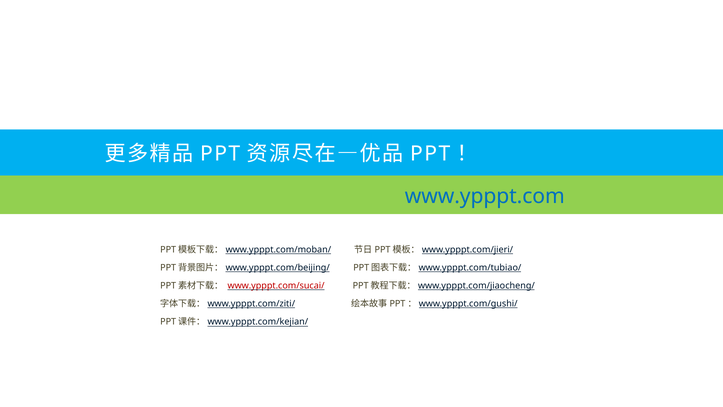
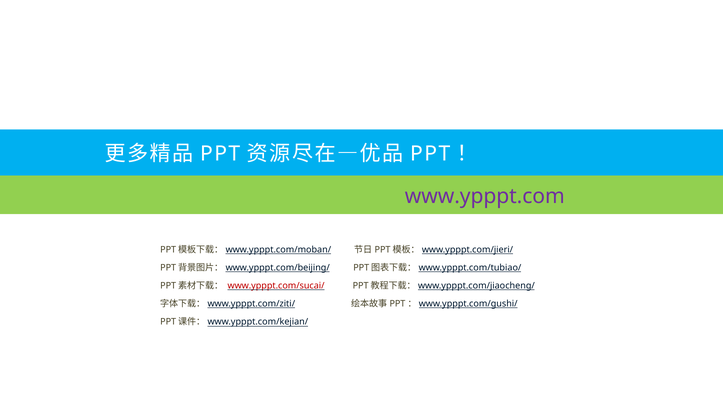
www.ypppt.com colour: blue -> purple (485, 196)
